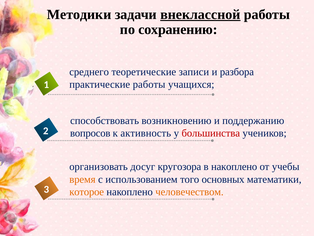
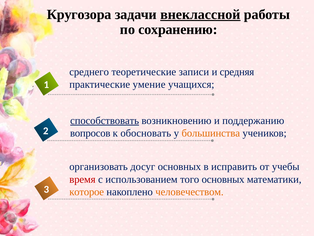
Методики: Методики -> Кругозора (79, 14)
разбора: разбора -> средняя (237, 72)
практические работы: работы -> умение (149, 84)
способствовать underline: none -> present (105, 120)
активность: активность -> обосновать (146, 133)
большинства colour: red -> orange (211, 133)
досуг кругозора: кругозора -> основных (179, 166)
в накоплено: накоплено -> исправить (234, 166)
время colour: orange -> red (82, 179)
